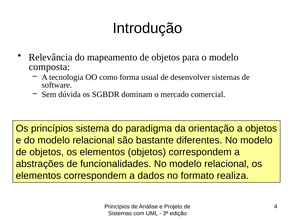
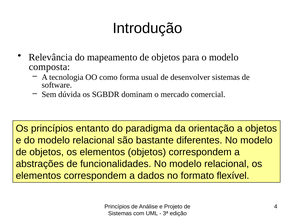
sistema: sistema -> entanto (92, 129)
realiza: realiza -> flexível (233, 176)
